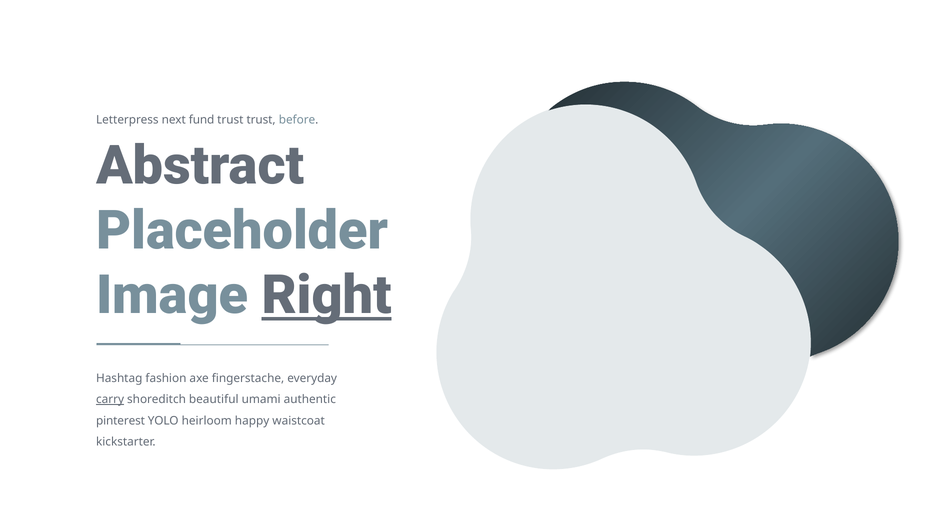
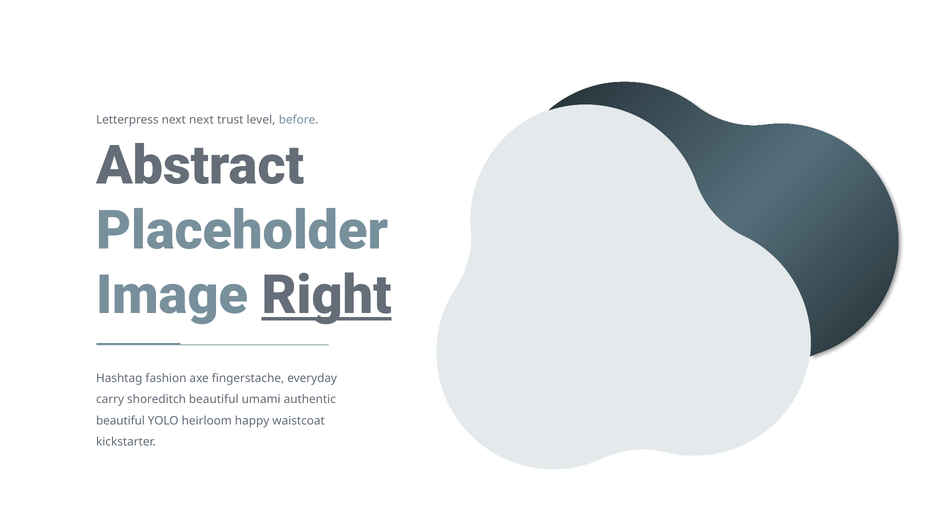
next fund: fund -> next (201, 120)
trust trust: trust -> level (261, 120)
carry underline: present -> none (110, 399)
pinterest: pinterest -> beautiful (120, 421)
